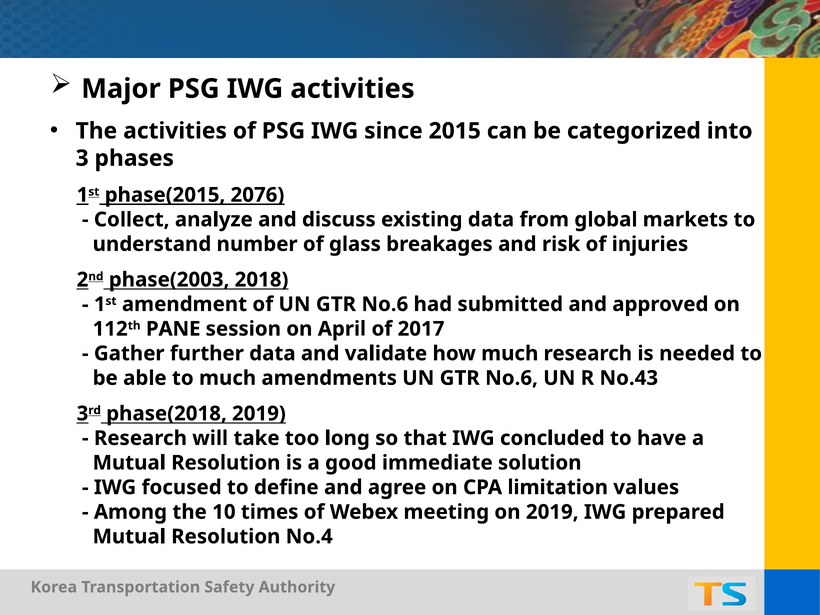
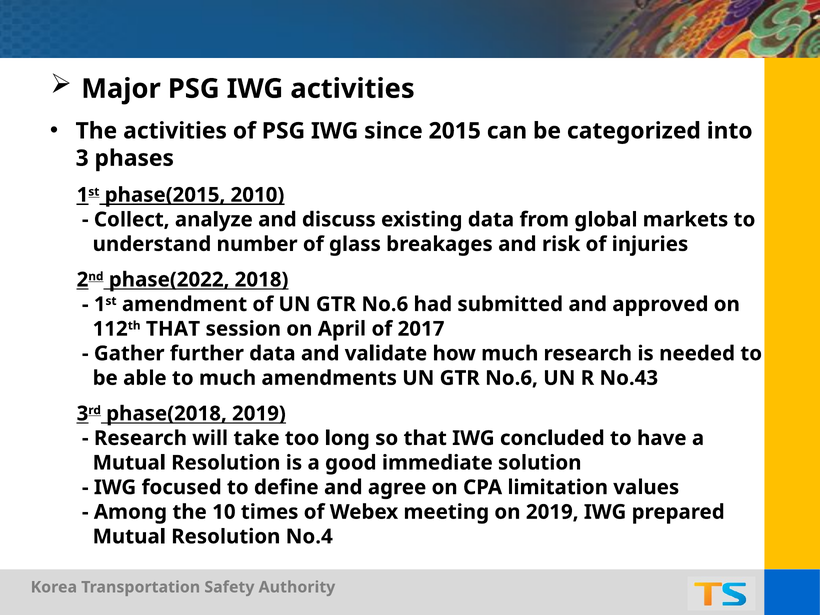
2076: 2076 -> 2010 (257, 195)
phase(2003: phase(2003 -> phase(2022 (169, 280)
112th PANE: PANE -> THAT (173, 329)
